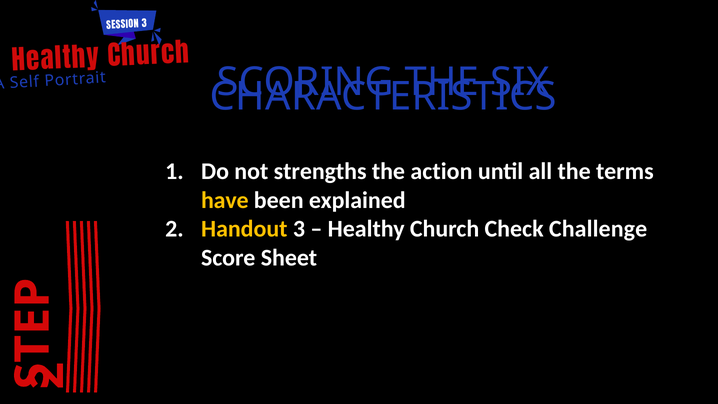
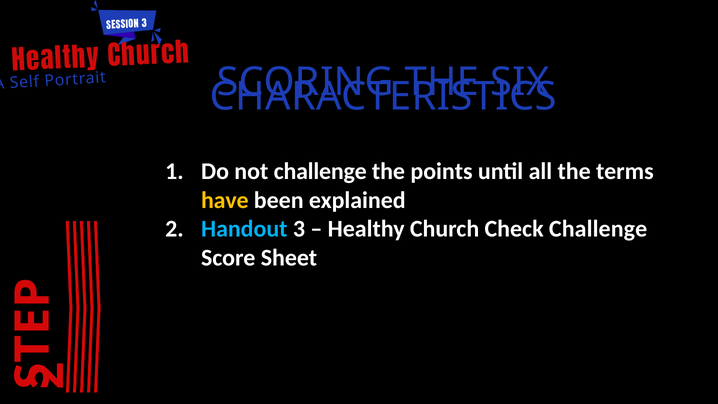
not strengths: strengths -> challenge (320, 171)
action: action -> points (441, 171)
Handout colour: yellow -> light blue (244, 229)
